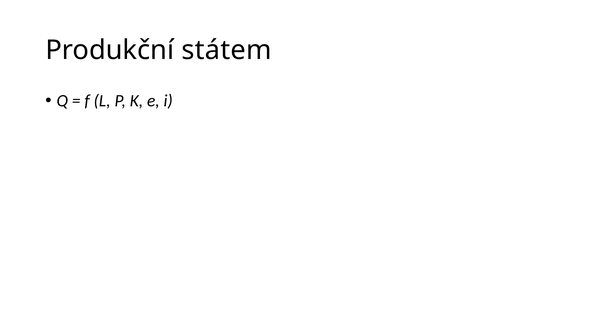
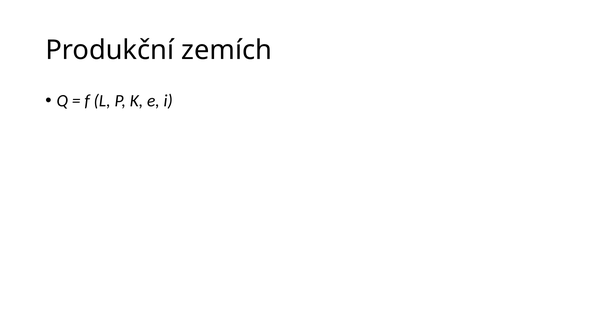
státem: státem -> zemích (227, 50)
